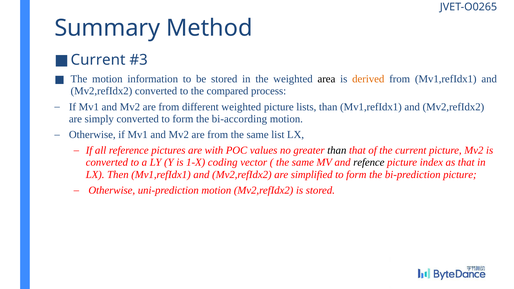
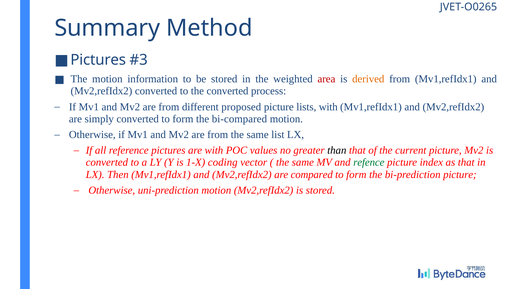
Current: Current -> Pictures (98, 60)
area colour: black -> red (326, 79)
the compared: compared -> converted (228, 91)
different weighted: weighted -> proposed (241, 107)
lists than: than -> with (328, 107)
bi-according: bi-according -> bi-compared (239, 119)
refence colour: black -> green (369, 163)
simplified: simplified -> compared (312, 175)
